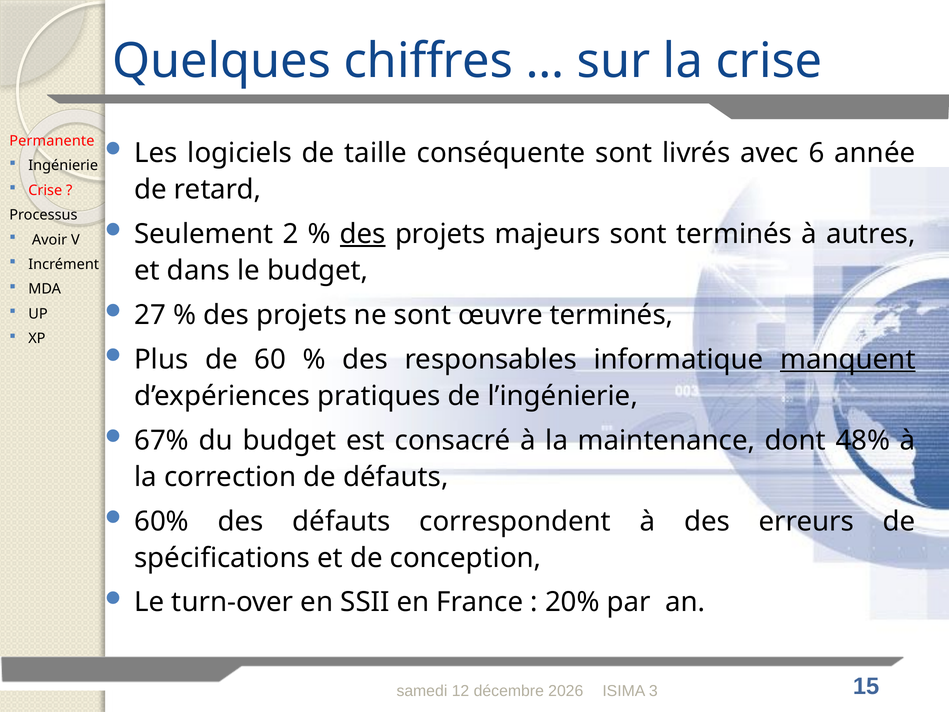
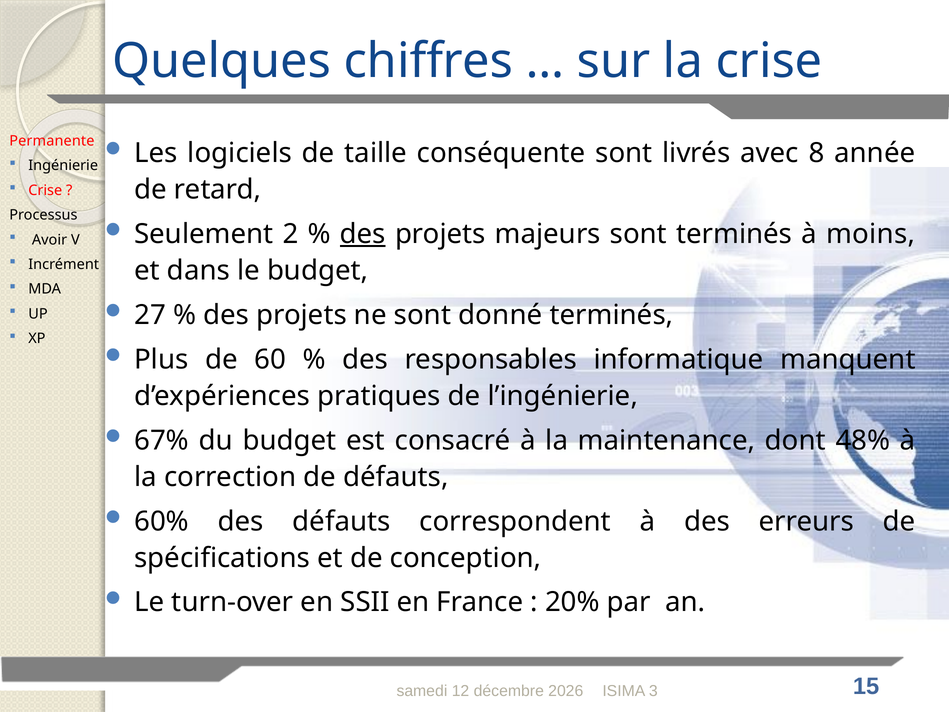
6: 6 -> 8 (817, 153)
autres: autres -> moins (871, 234)
œuvre: œuvre -> donné (500, 315)
manquent underline: present -> none (848, 359)
